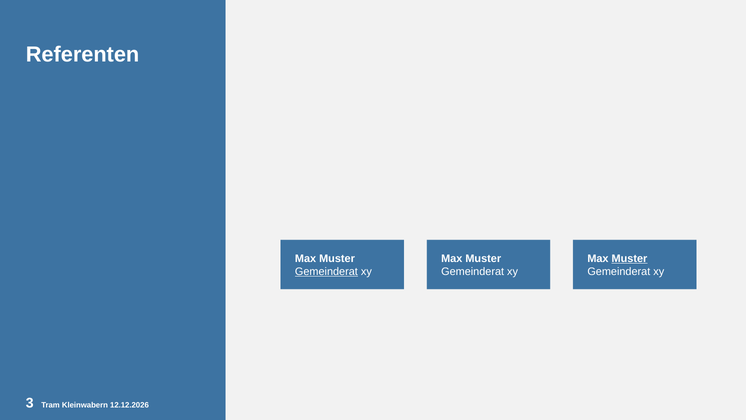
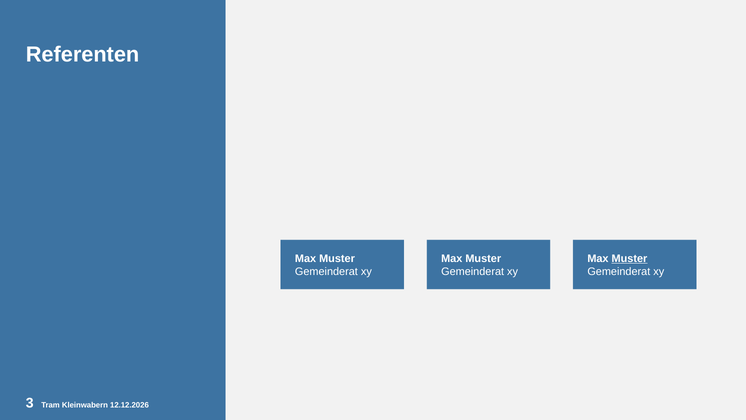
Gemeinderat underline: present -> none (326, 271)
